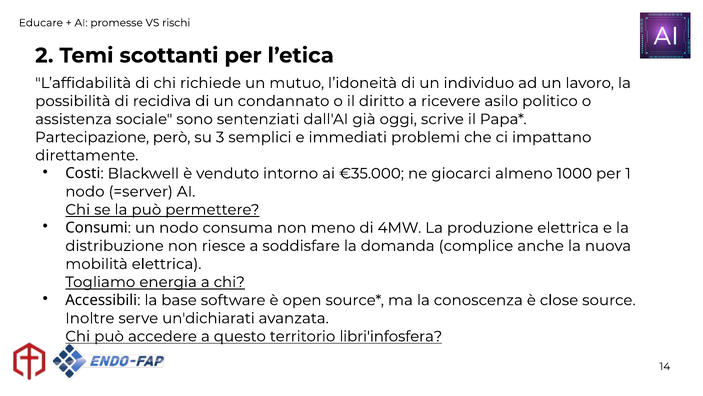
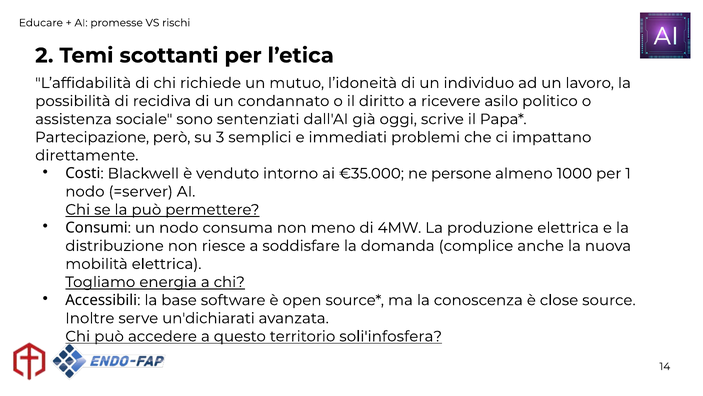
giocarci: giocarci -> persone (461, 173)
libri'infosfera: libri'infosfera -> soli'infosfera (391, 336)
